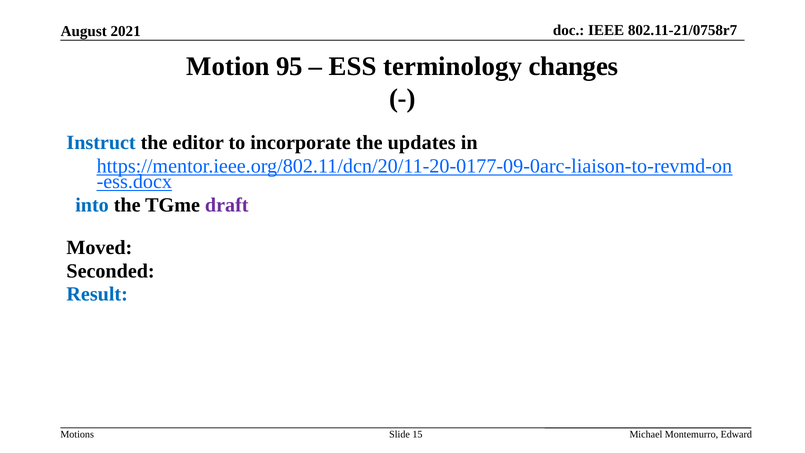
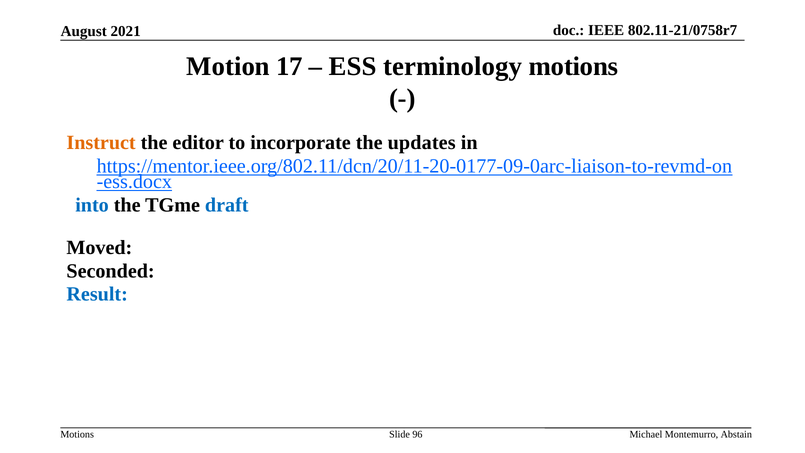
95: 95 -> 17 (289, 66)
terminology changes: changes -> motions (573, 66)
Instruct colour: blue -> orange (101, 143)
draft colour: purple -> blue (227, 205)
15: 15 -> 96 (417, 434)
Edward: Edward -> Abstain (736, 434)
